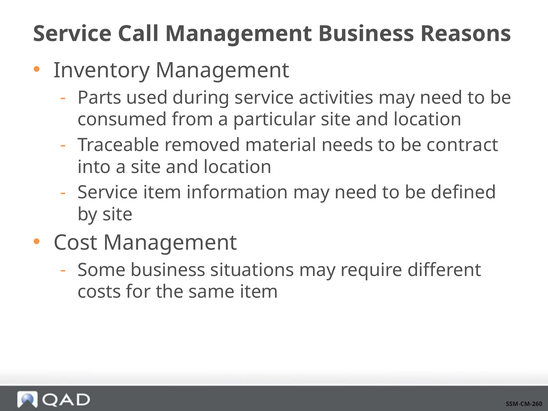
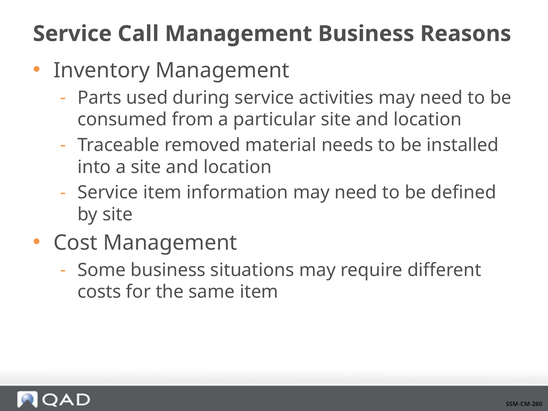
contract: contract -> installed (463, 145)
